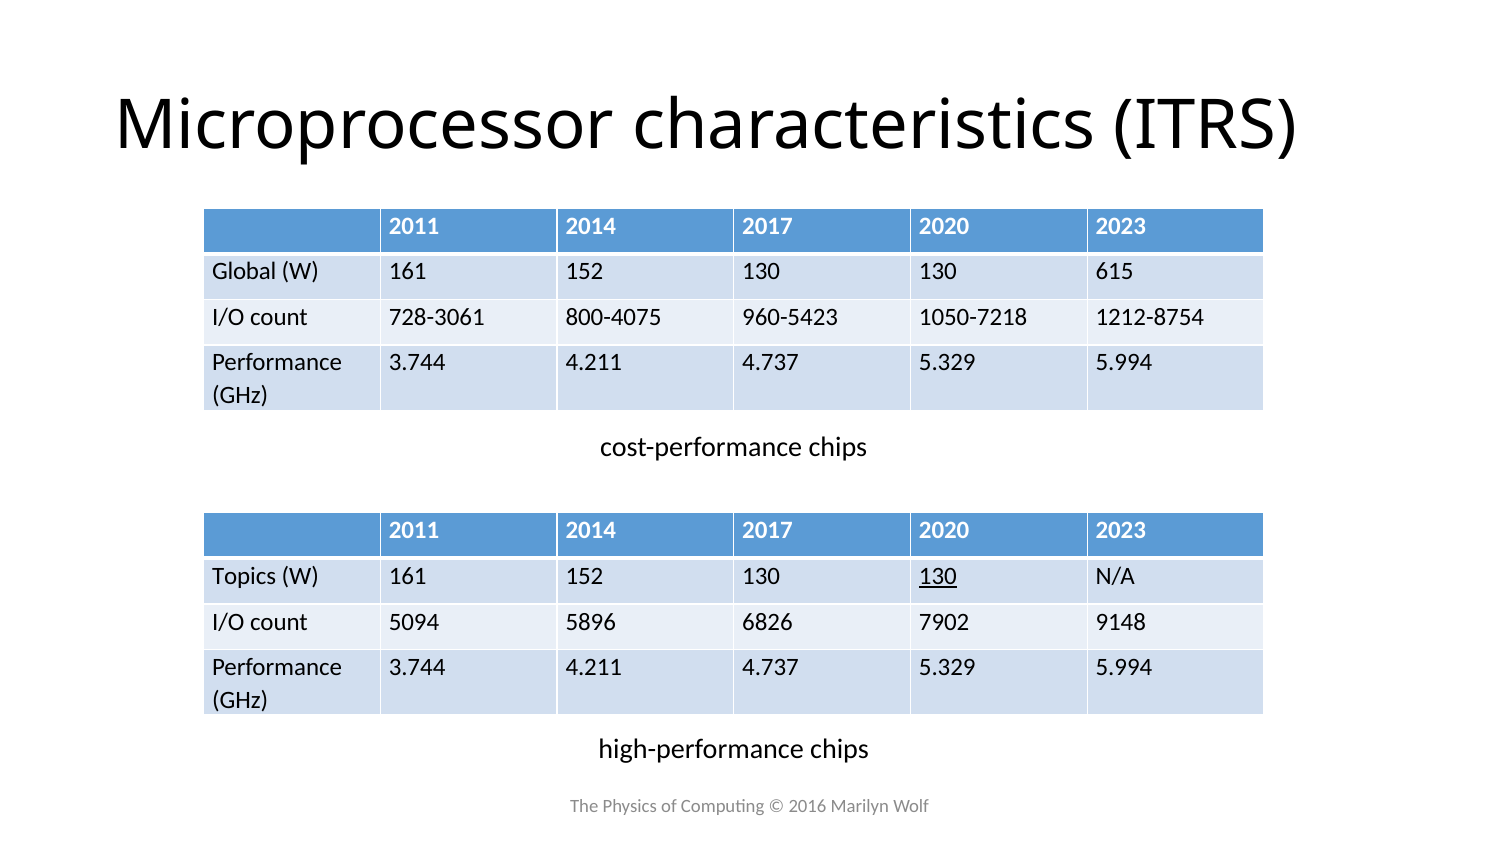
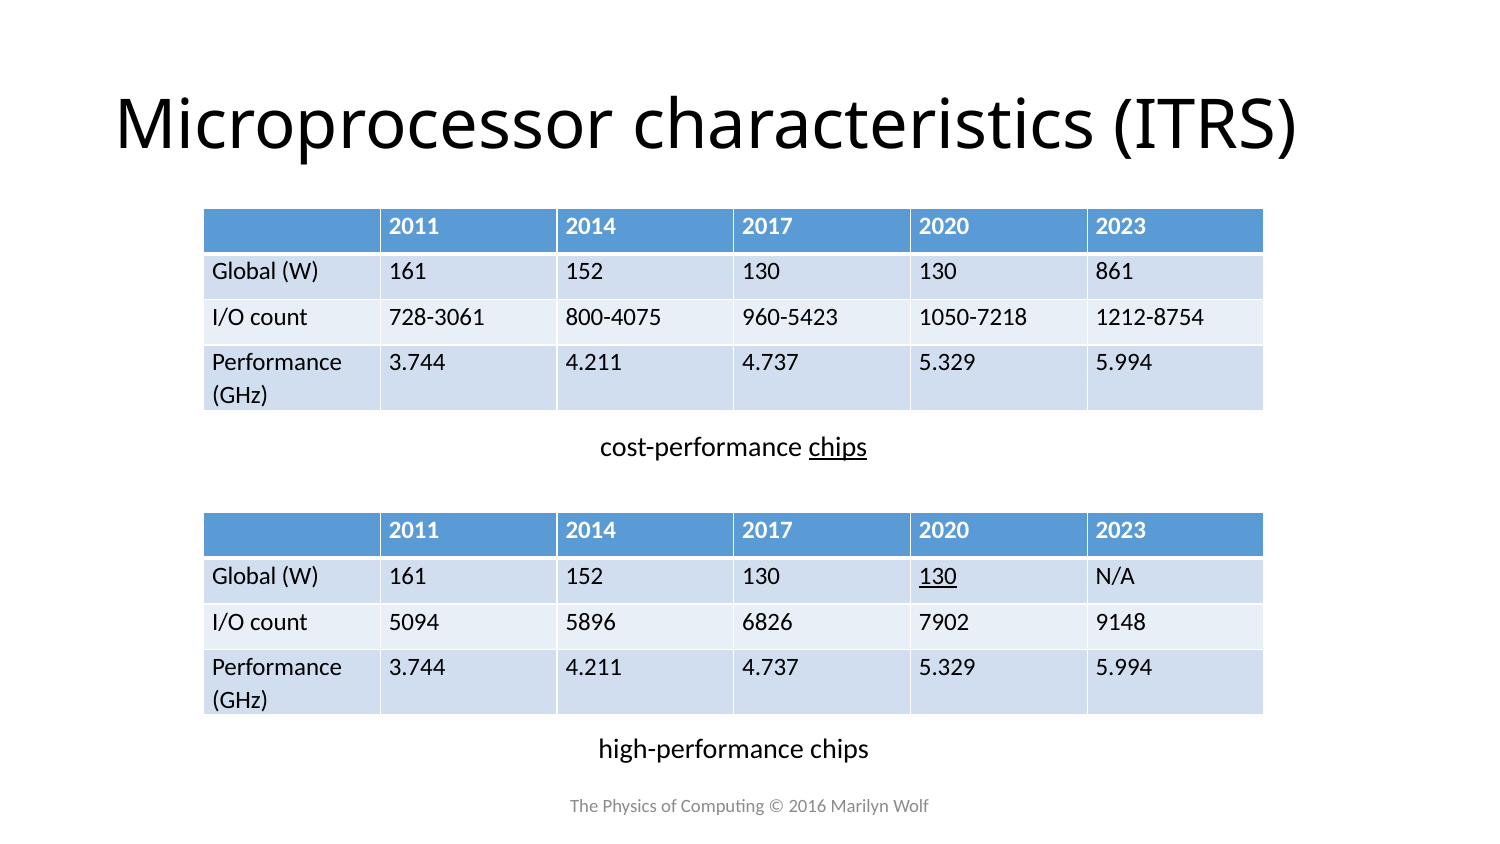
615: 615 -> 861 (1115, 271)
chips underline: none -> present (838, 447)
Topics: Topics -> Global (244, 576)
